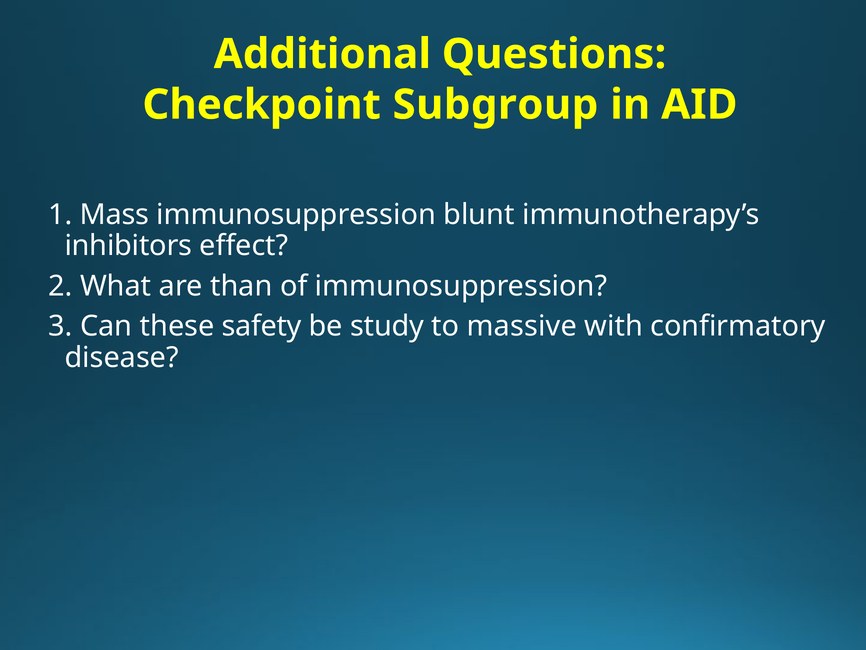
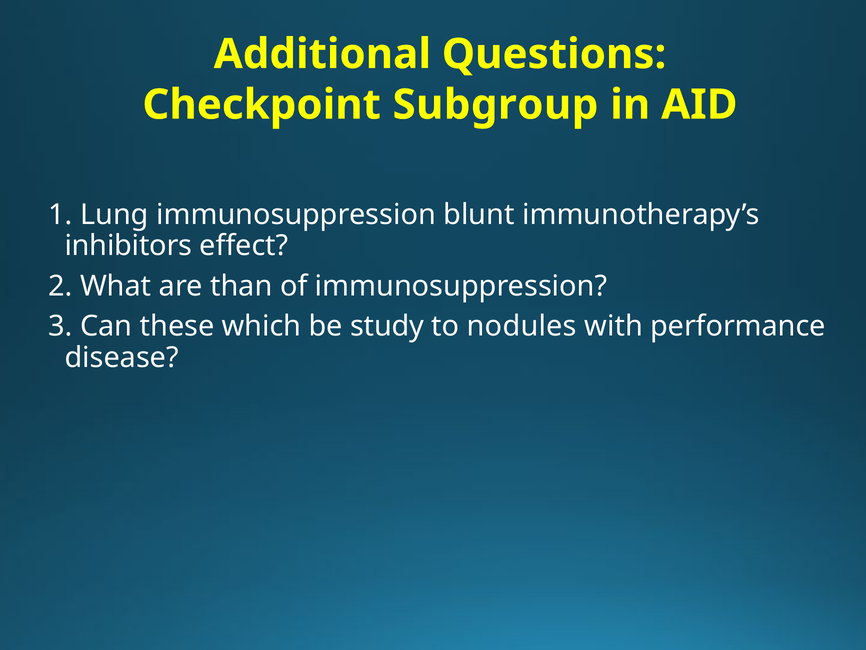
Mass: Mass -> Lung (114, 215)
safety: safety -> which (262, 326)
massive: massive -> nodules (522, 326)
confirmatory: confirmatory -> performance (738, 326)
